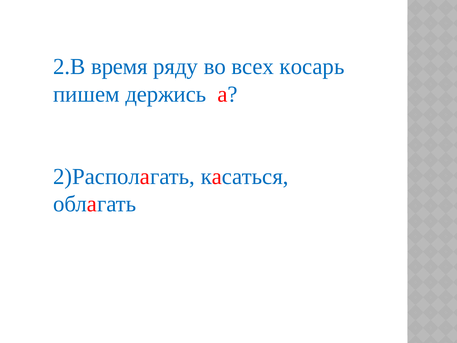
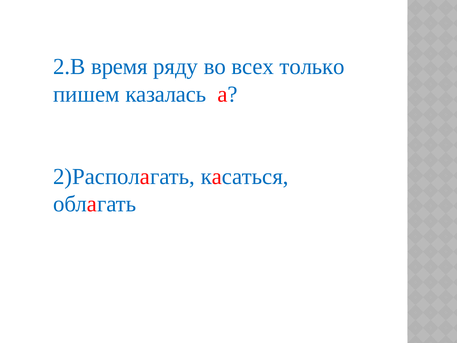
косарь: косарь -> только (312, 67)
держись: держись -> казалась (166, 94)
